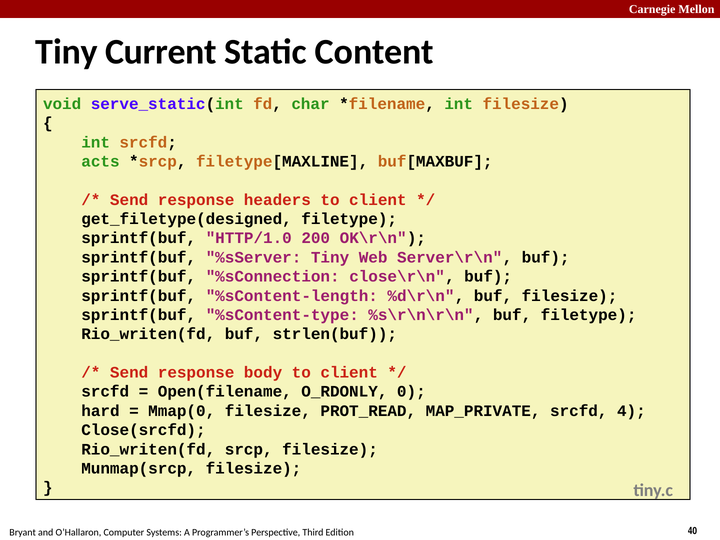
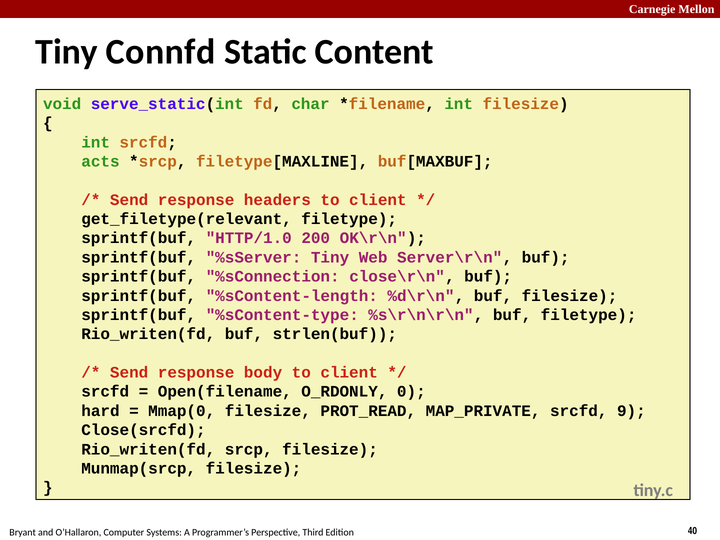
Current: Current -> Connfd (161, 52)
get_filetype(designed: get_filetype(designed -> get_filetype(relevant (187, 219)
4: 4 -> 9 (631, 411)
